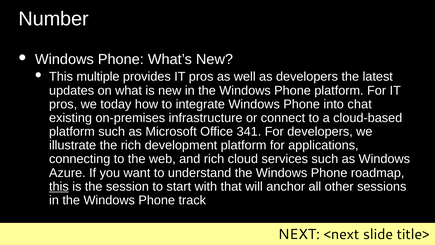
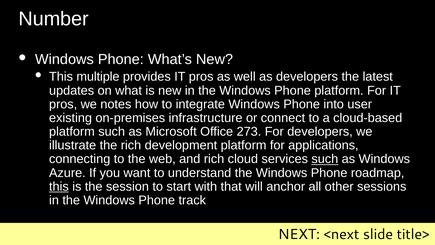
today: today -> notes (116, 104)
chat: chat -> user (360, 104)
341: 341 -> 273 (249, 132)
such underline: none -> present (325, 159)
